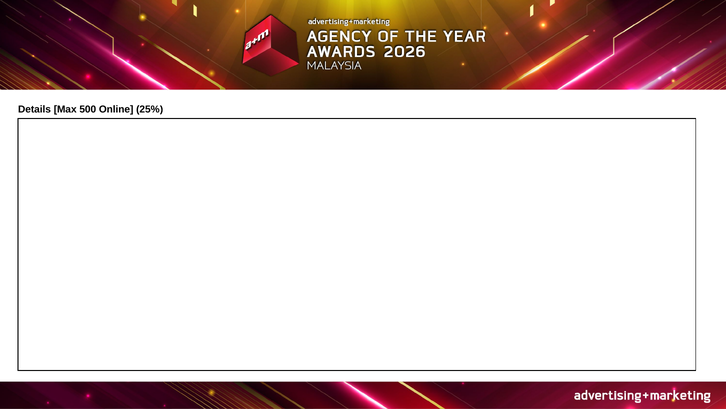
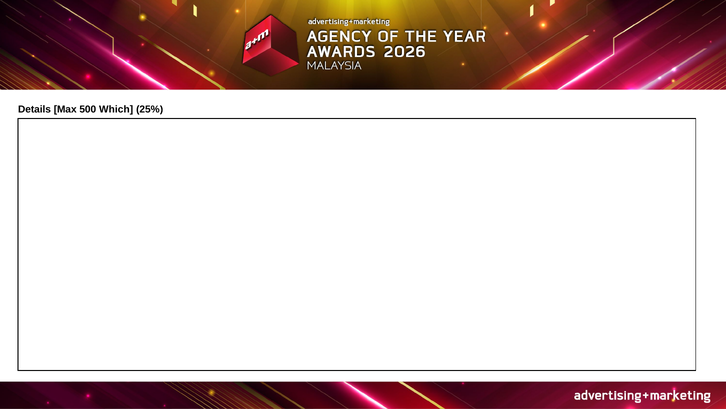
Online: Online -> Which (116, 109)
